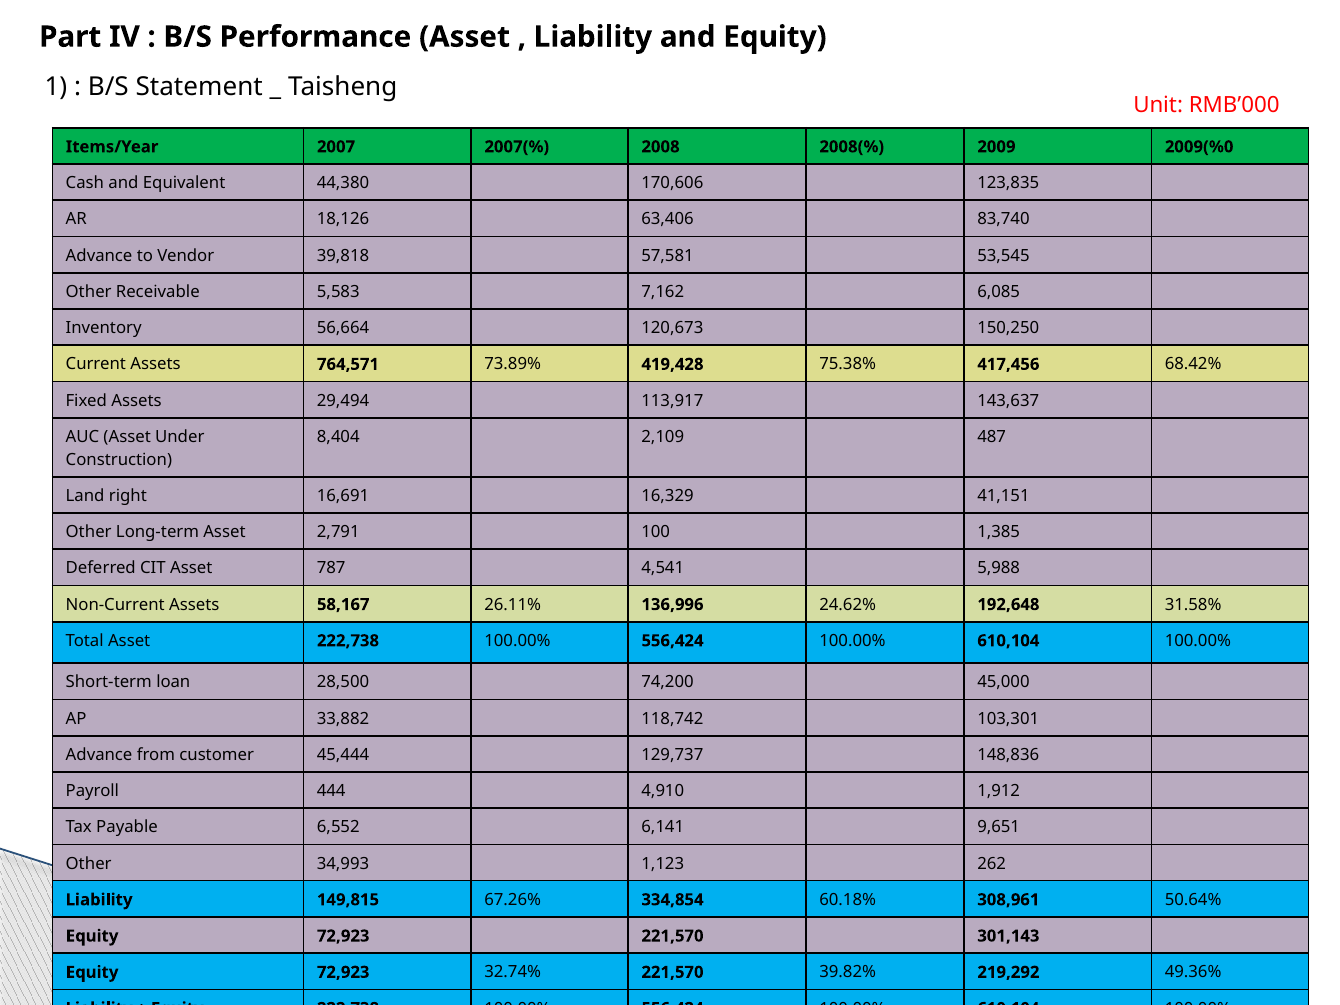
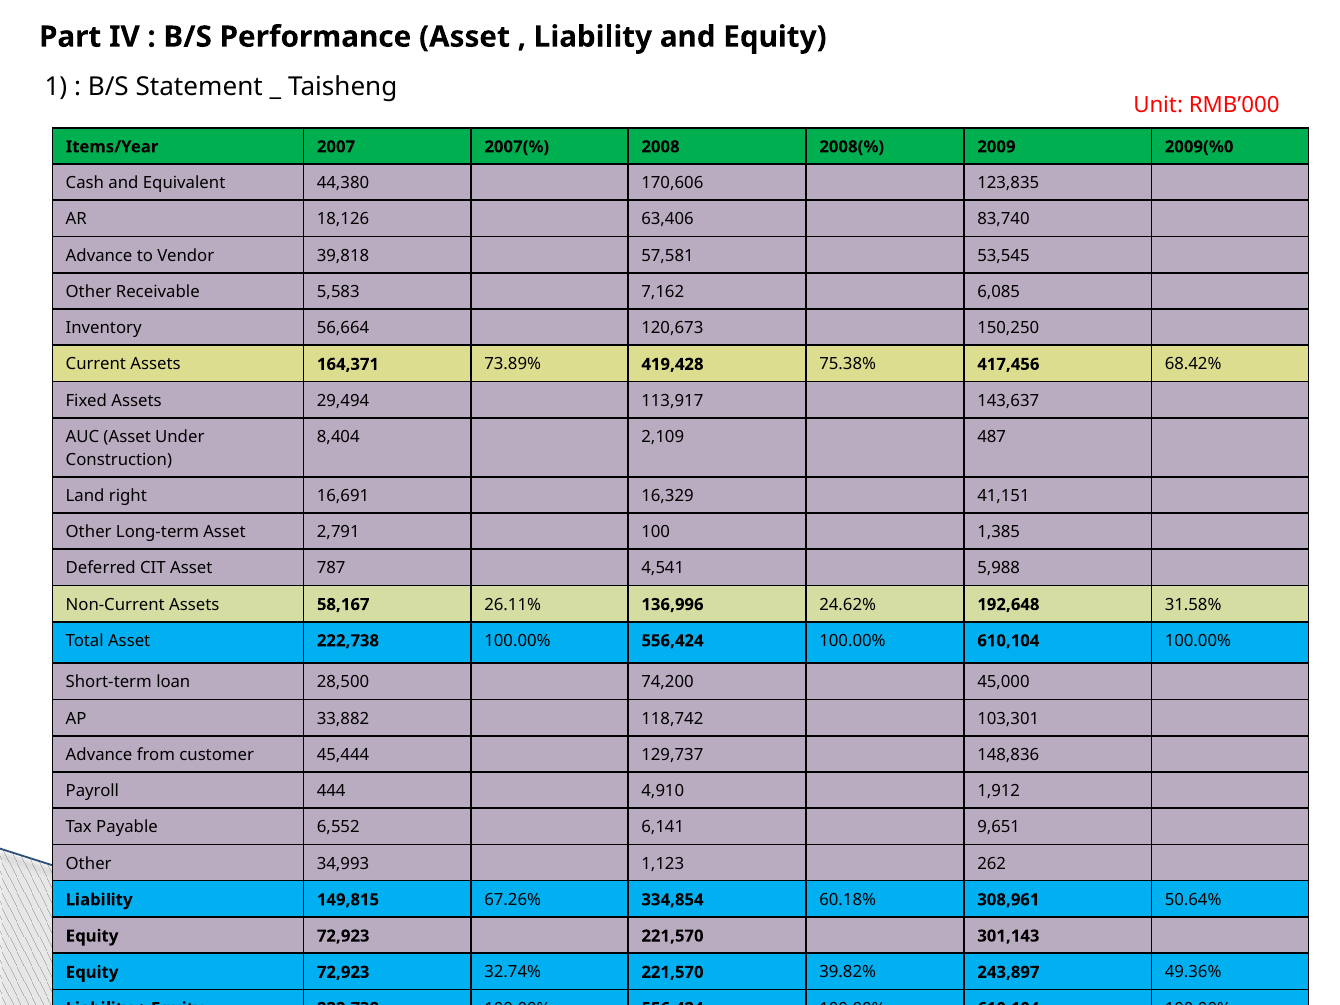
764,571: 764,571 -> 164,371 (348, 364)
219,292: 219,292 -> 243,897 (1008, 972)
